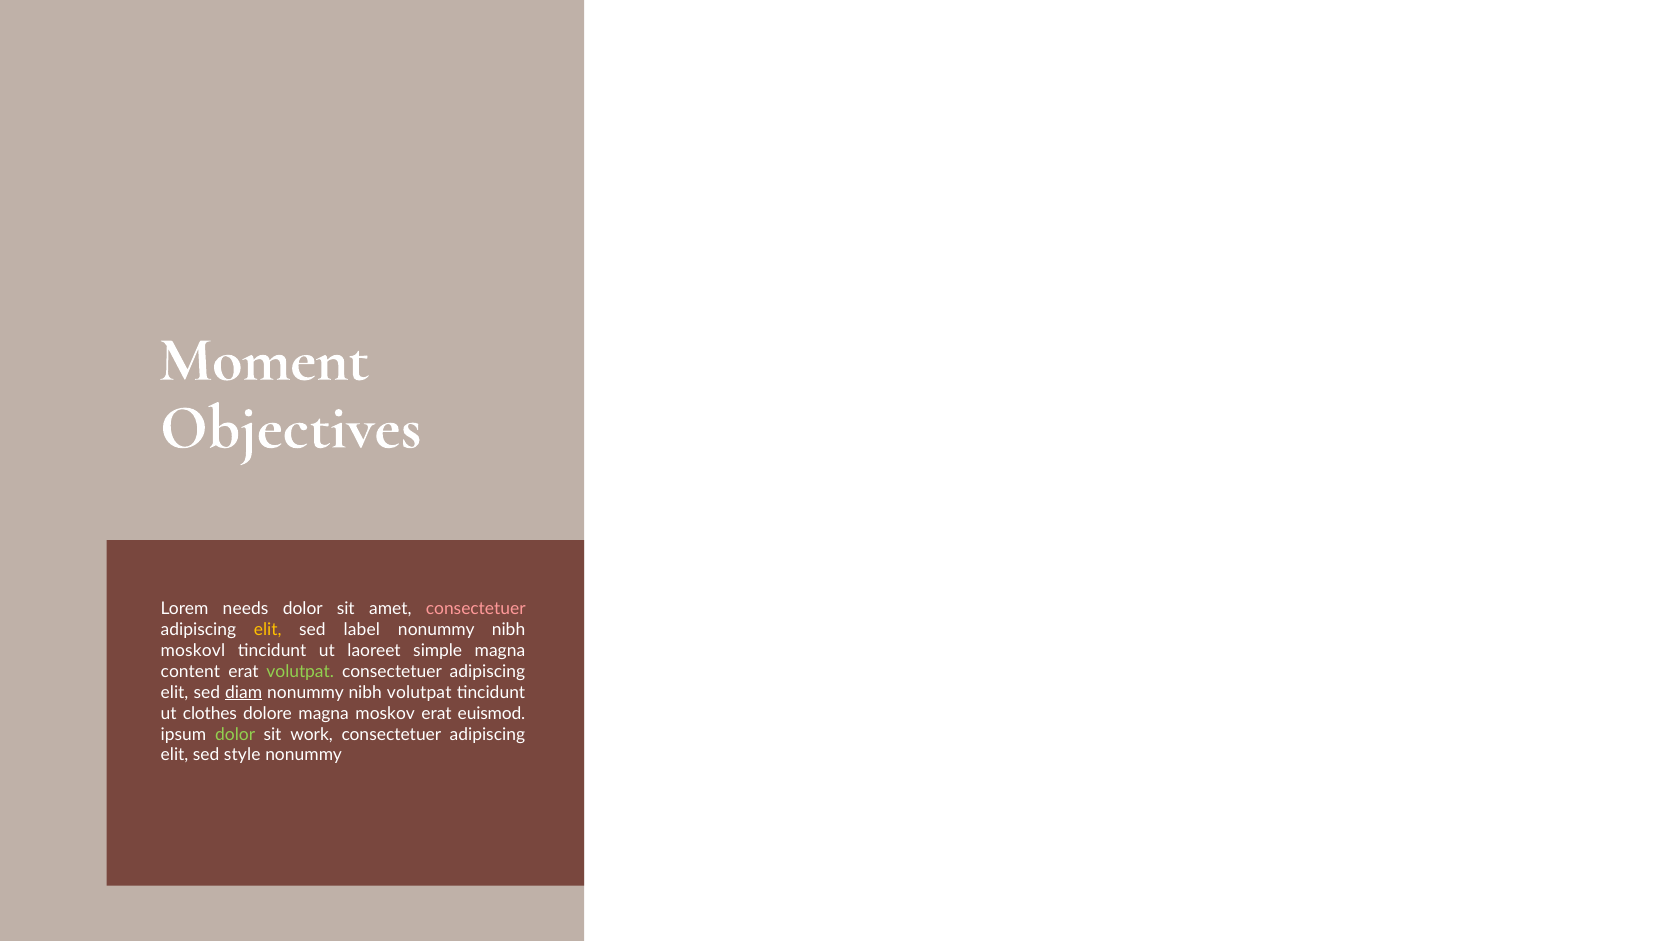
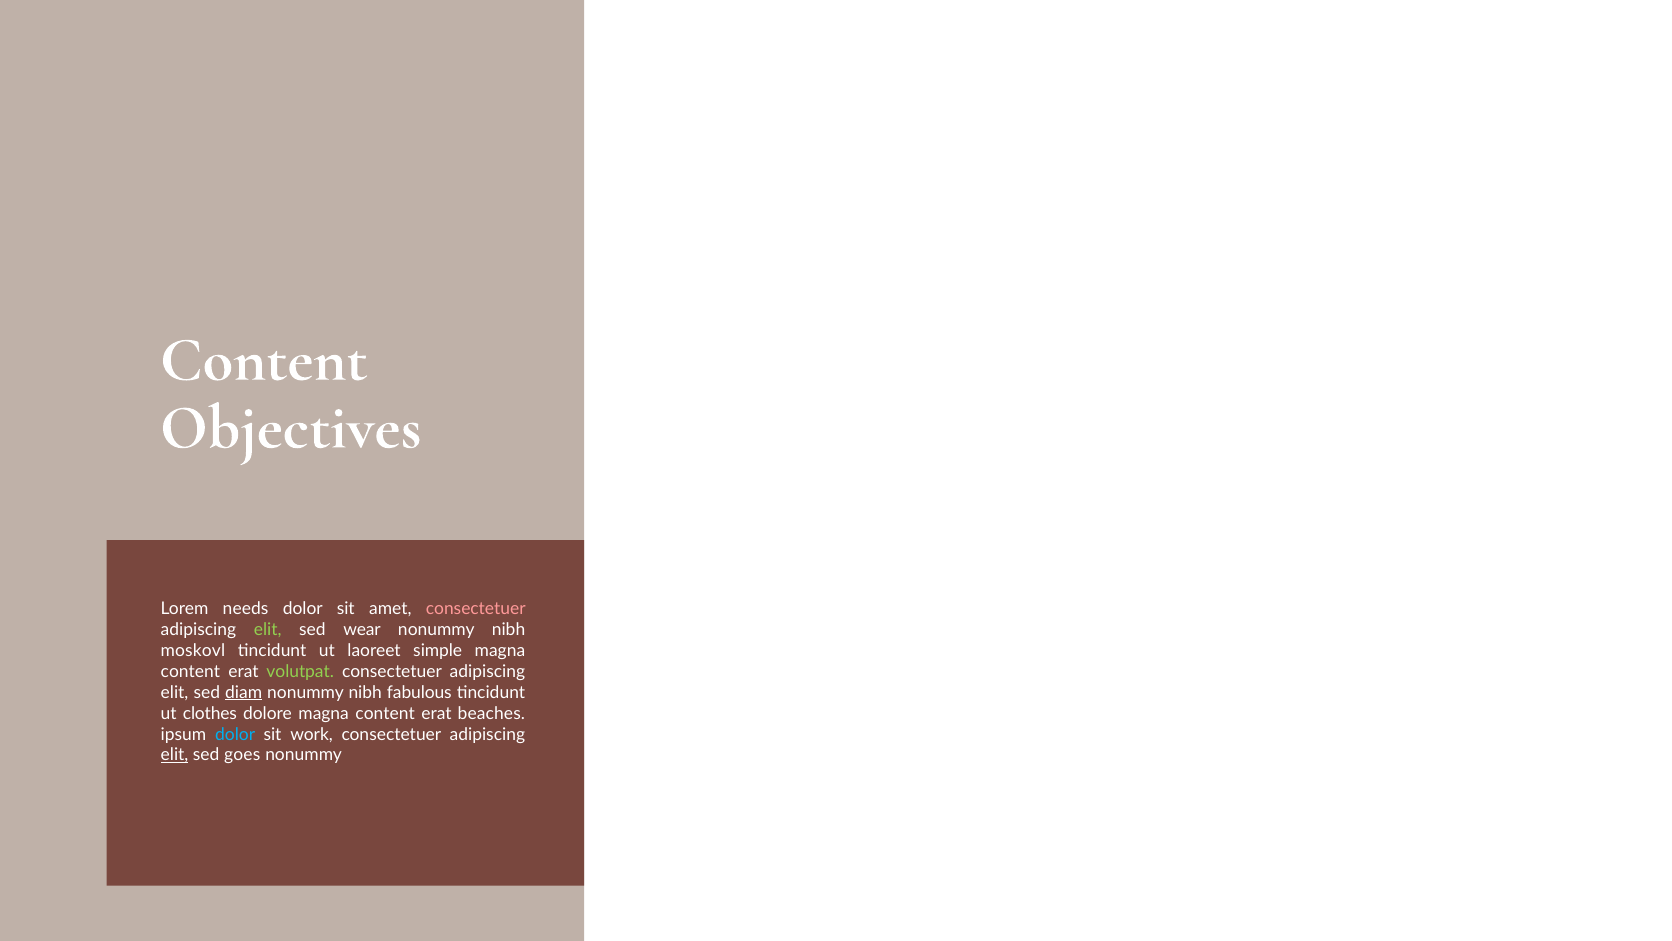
Moment: Moment -> Content (264, 359)
elit colour: yellow -> light green (268, 629)
label: label -> wear (362, 629)
nibh volutpat: volutpat -> fabulous (419, 692)
dolore magna moskov: moskov -> content (385, 713)
euismod: euismod -> beaches (491, 713)
dolor colour: light green -> light blue (235, 734)
elit underline: none -> present (175, 755)
sed style: style -> goes (242, 755)
